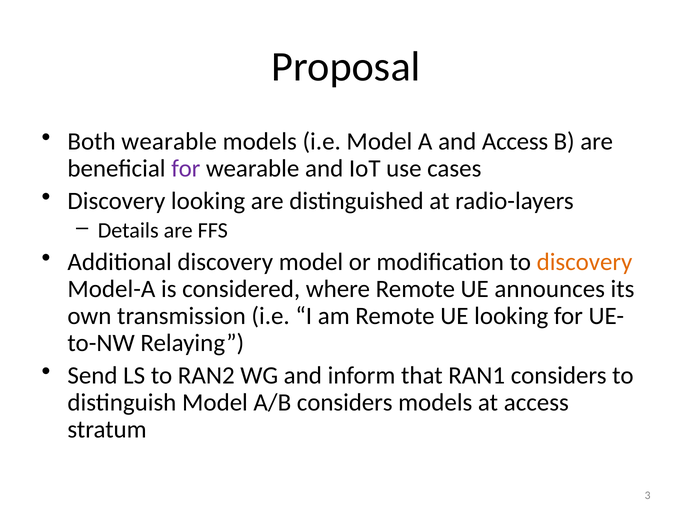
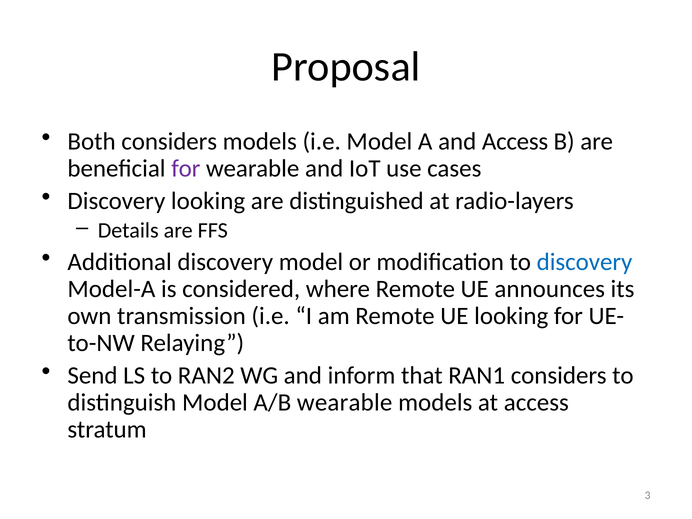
Both wearable: wearable -> considers (169, 141)
discovery colour: orange -> blue (585, 262)
A/B considers: considers -> wearable (345, 402)
